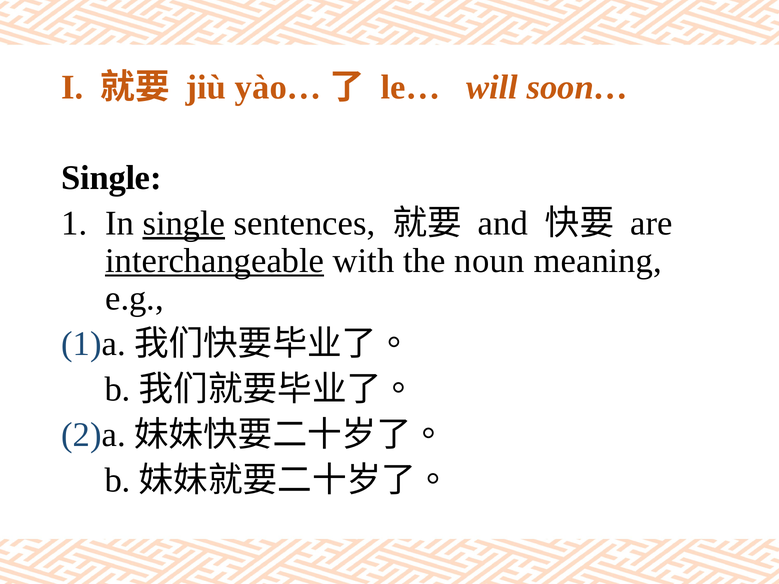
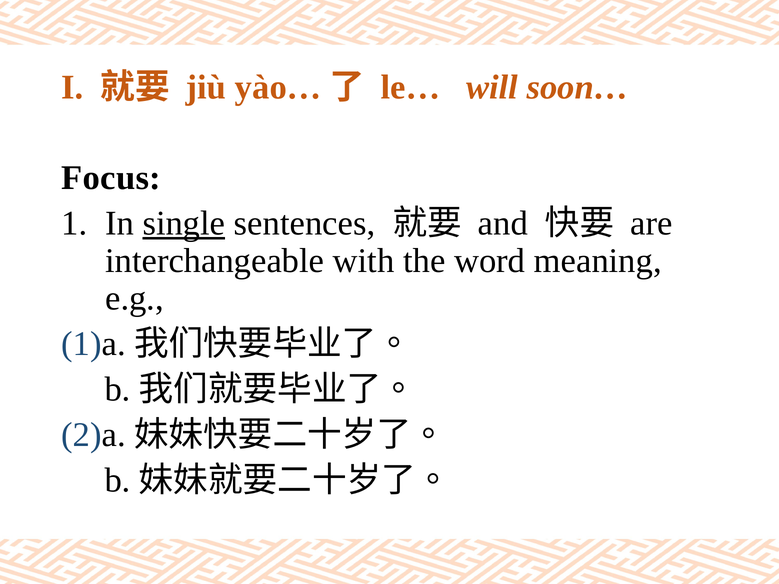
Single: Single -> Focus (111, 178)
interchangeable underline: present -> none (215, 261)
noun: noun -> word (490, 261)
